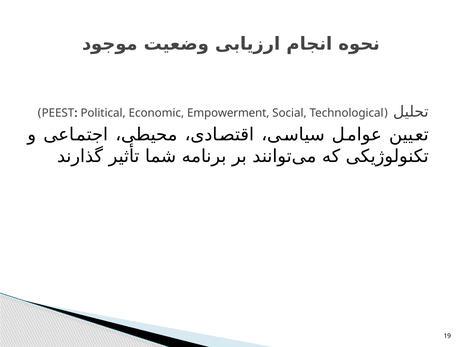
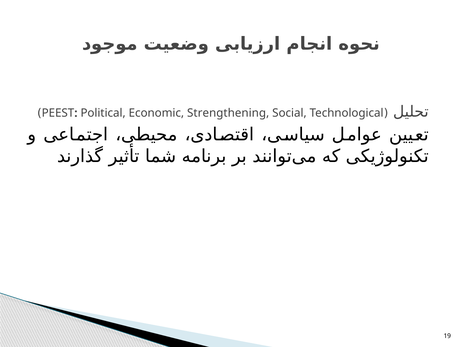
Empowerment: Empowerment -> Strengthening (228, 113)
